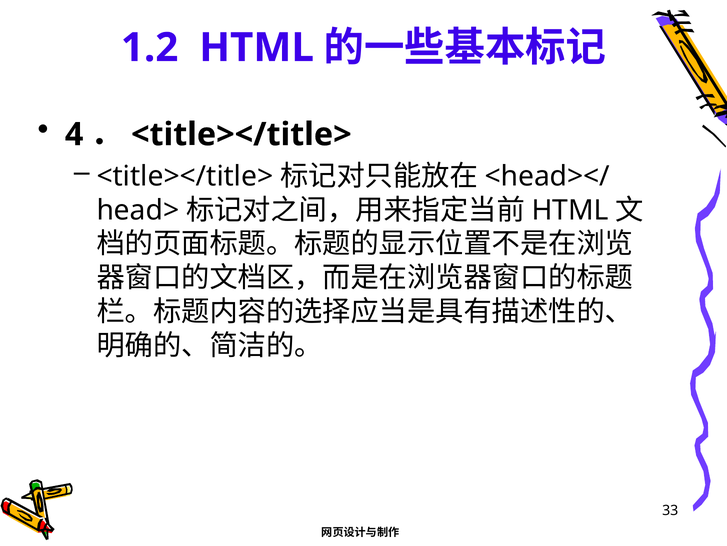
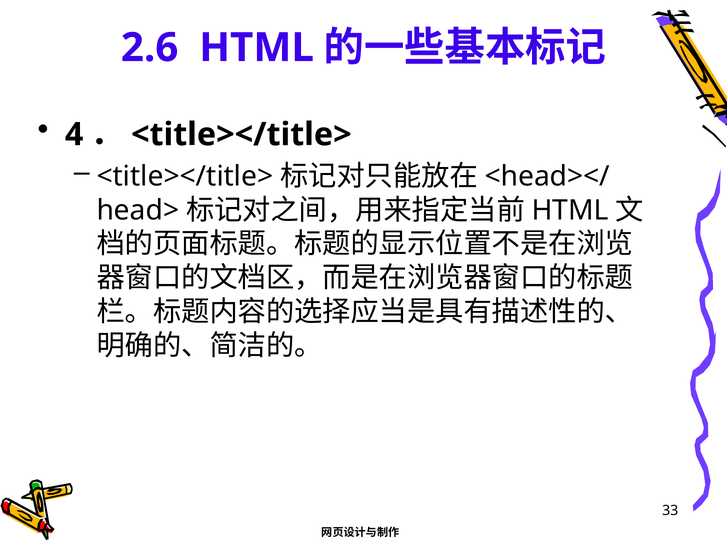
1.2: 1.2 -> 2.6 (150, 48)
